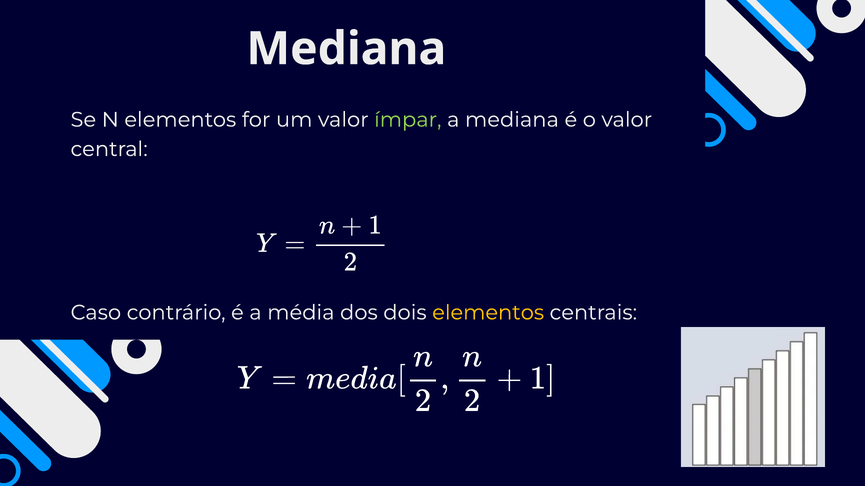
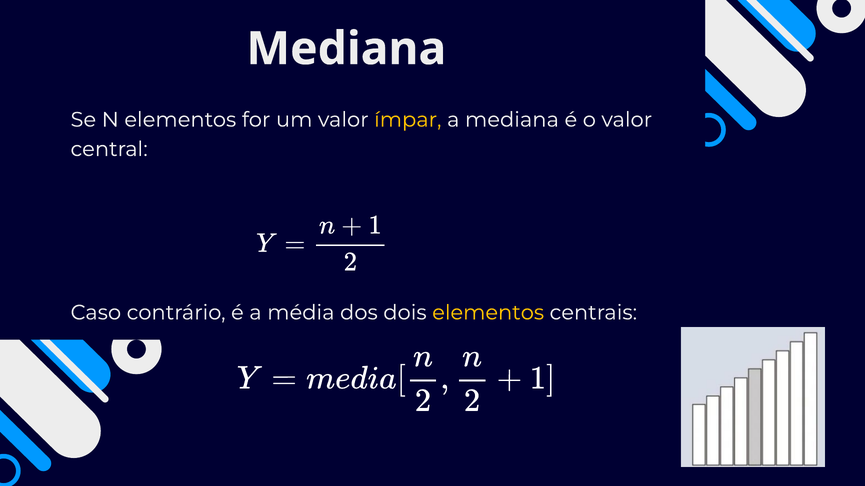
ímpar colour: light green -> yellow (408, 120)
